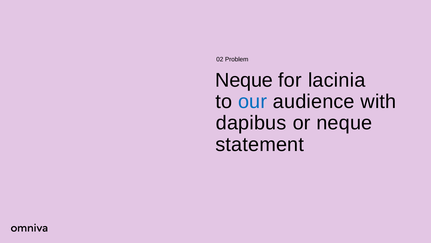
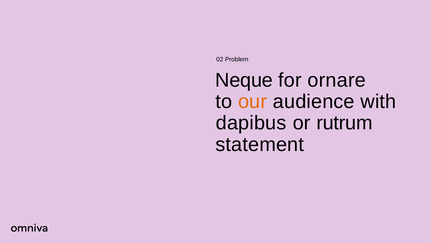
lacinia: lacinia -> ornare (337, 80)
our colour: blue -> orange (253, 101)
or neque: neque -> rutrum (345, 123)
